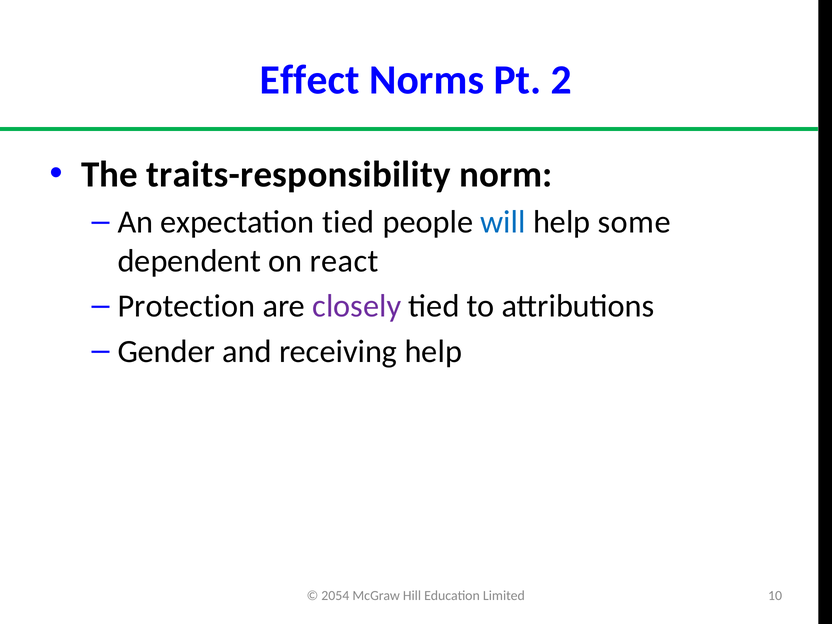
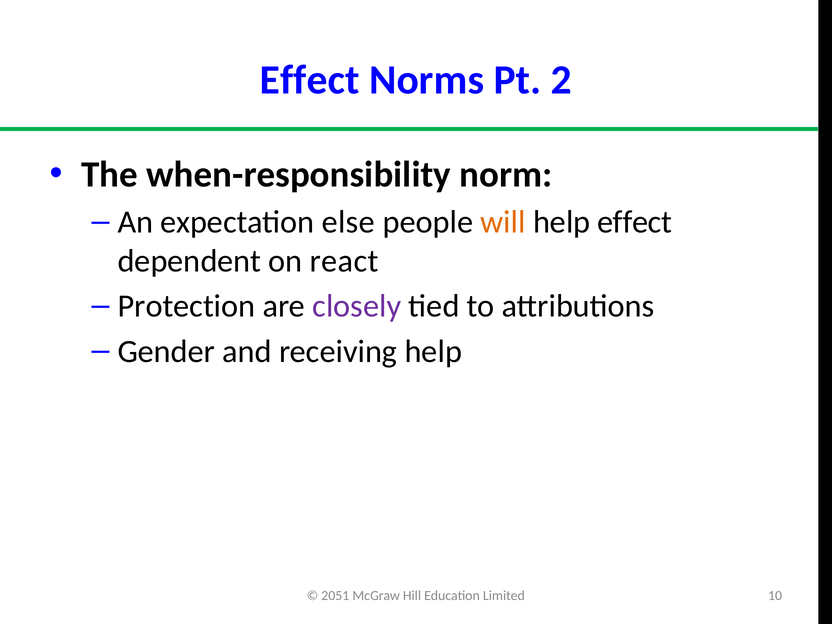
traits-responsibility: traits-responsibility -> when-responsibility (299, 175)
expectation tied: tied -> else (348, 222)
will colour: blue -> orange (503, 222)
help some: some -> effect (635, 222)
2054: 2054 -> 2051 (335, 596)
